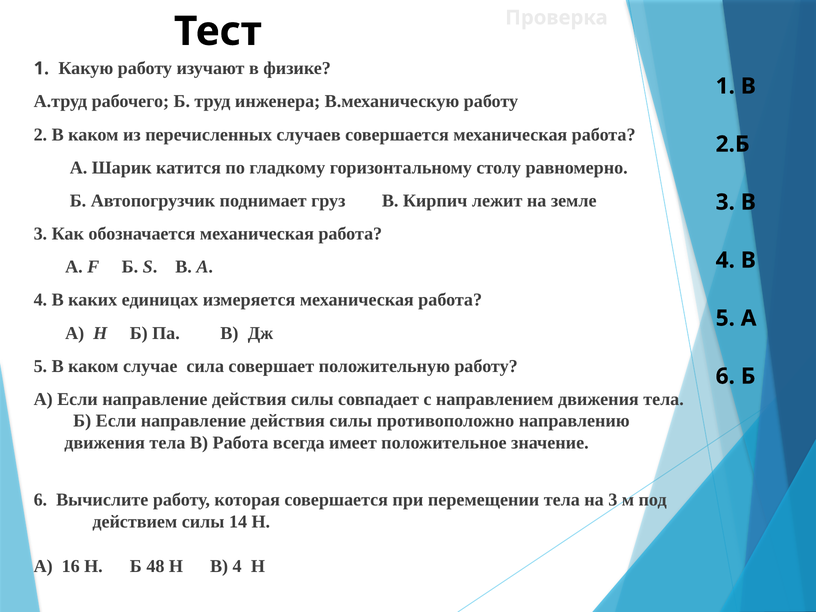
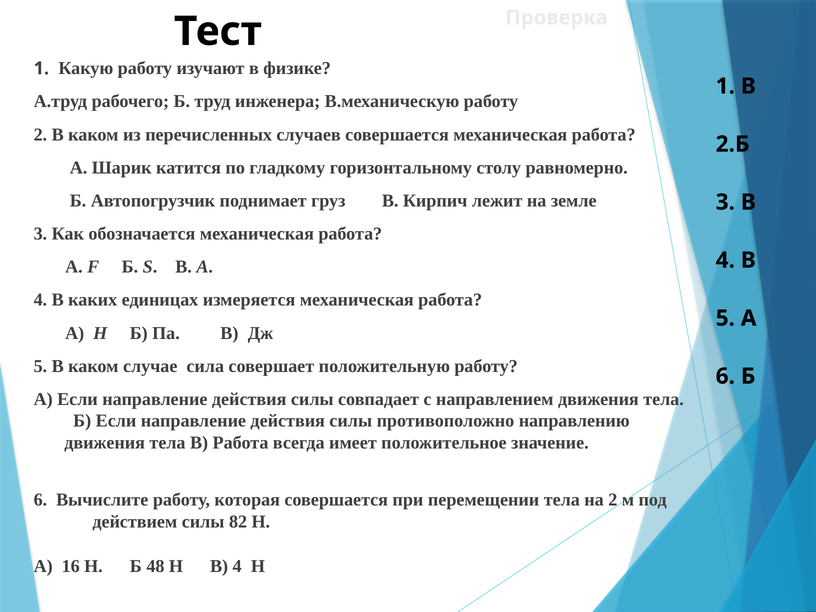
на 3: 3 -> 2 (613, 500)
14: 14 -> 82 (238, 522)
